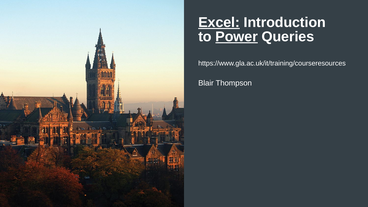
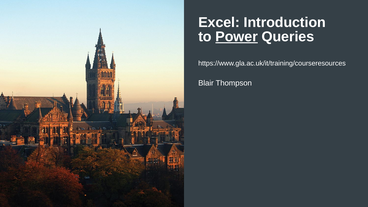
Excel underline: present -> none (219, 22)
